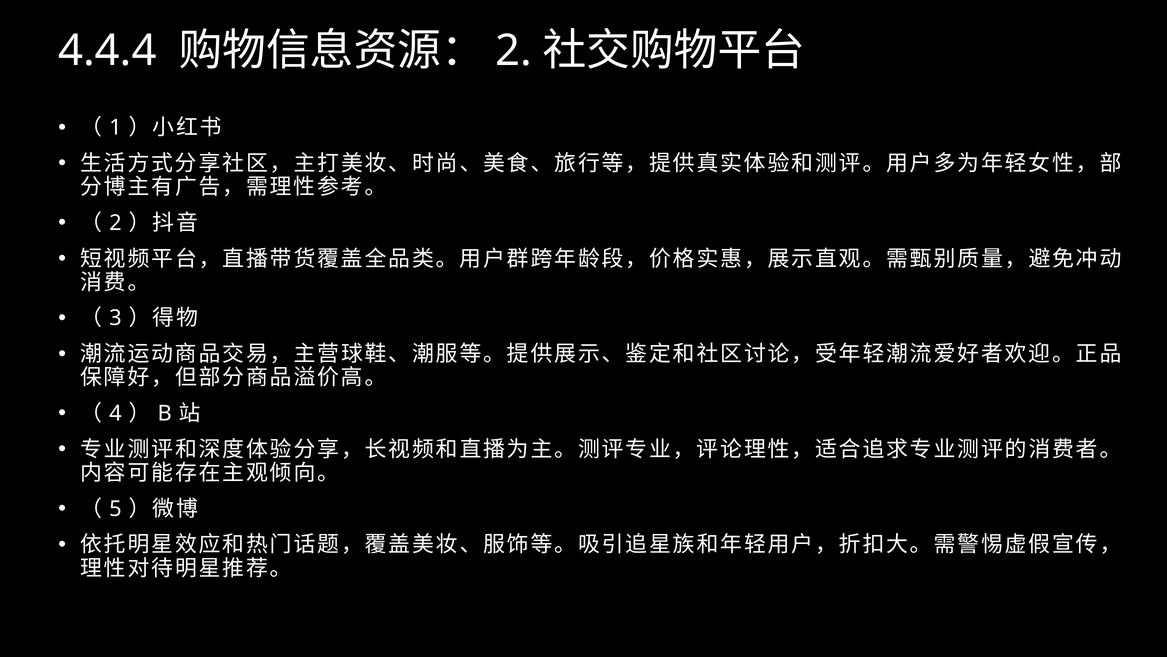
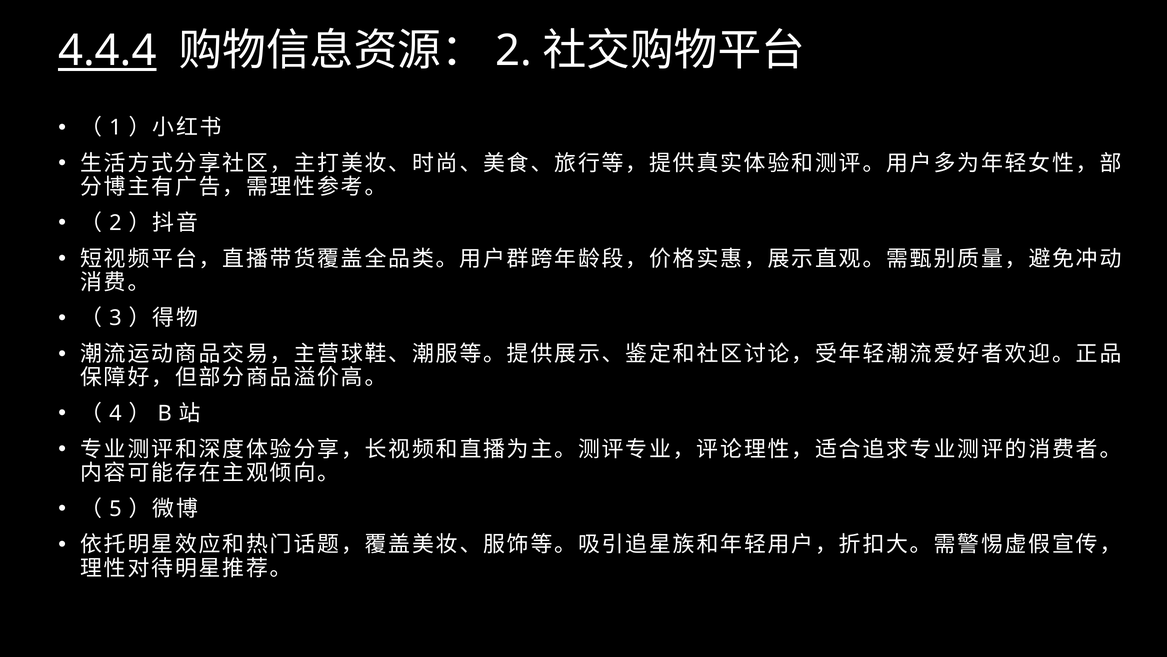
4.4.4 underline: none -> present (107, 51)
